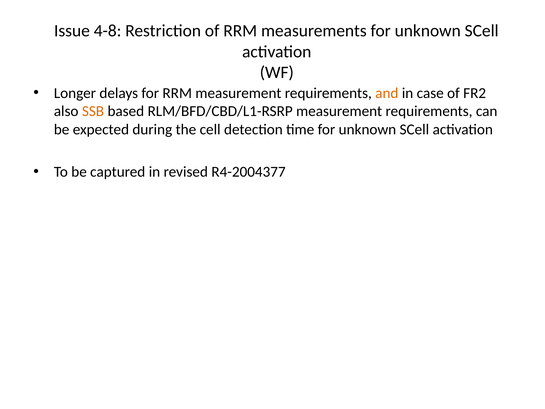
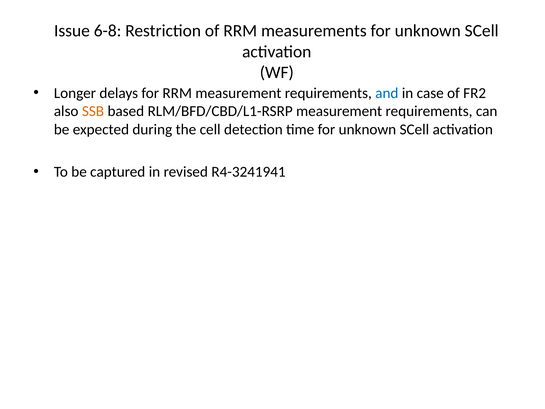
4-8: 4-8 -> 6-8 (108, 31)
and colour: orange -> blue (387, 93)
R4-2004377: R4-2004377 -> R4-3241941 (249, 172)
